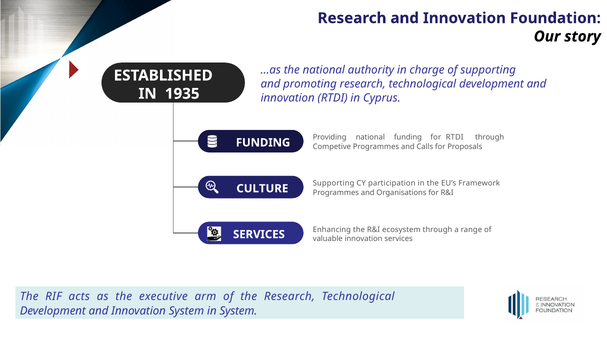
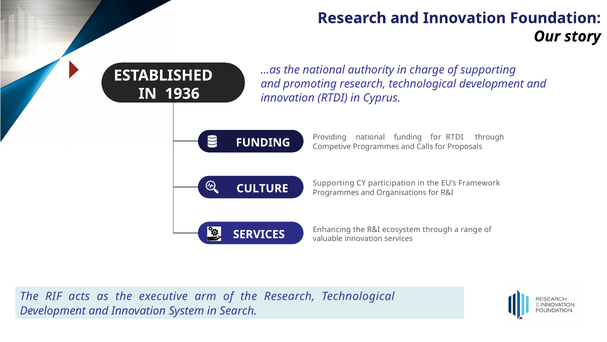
1935: 1935 -> 1936 (182, 94)
in System: System -> Search (238, 310)
